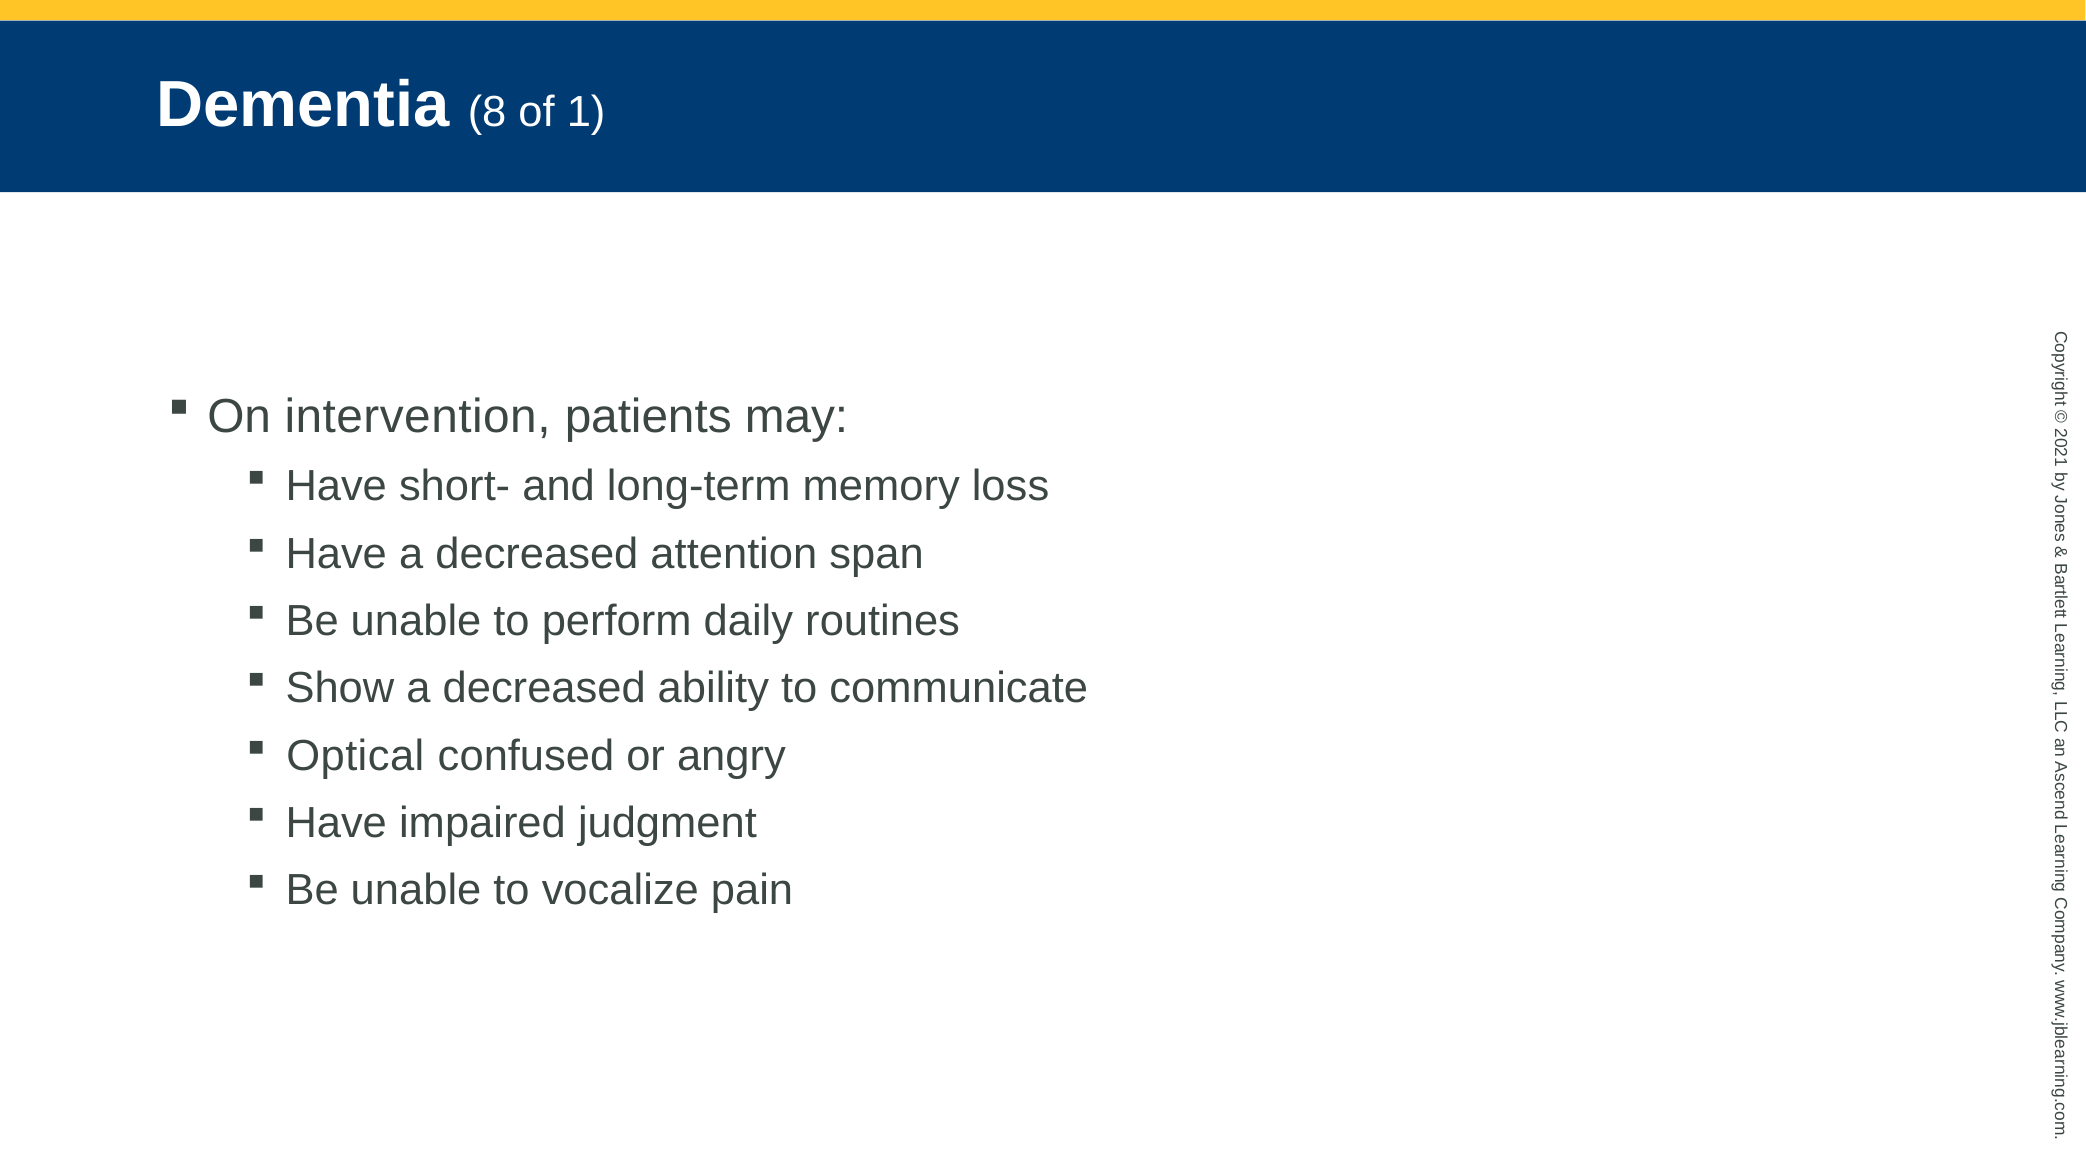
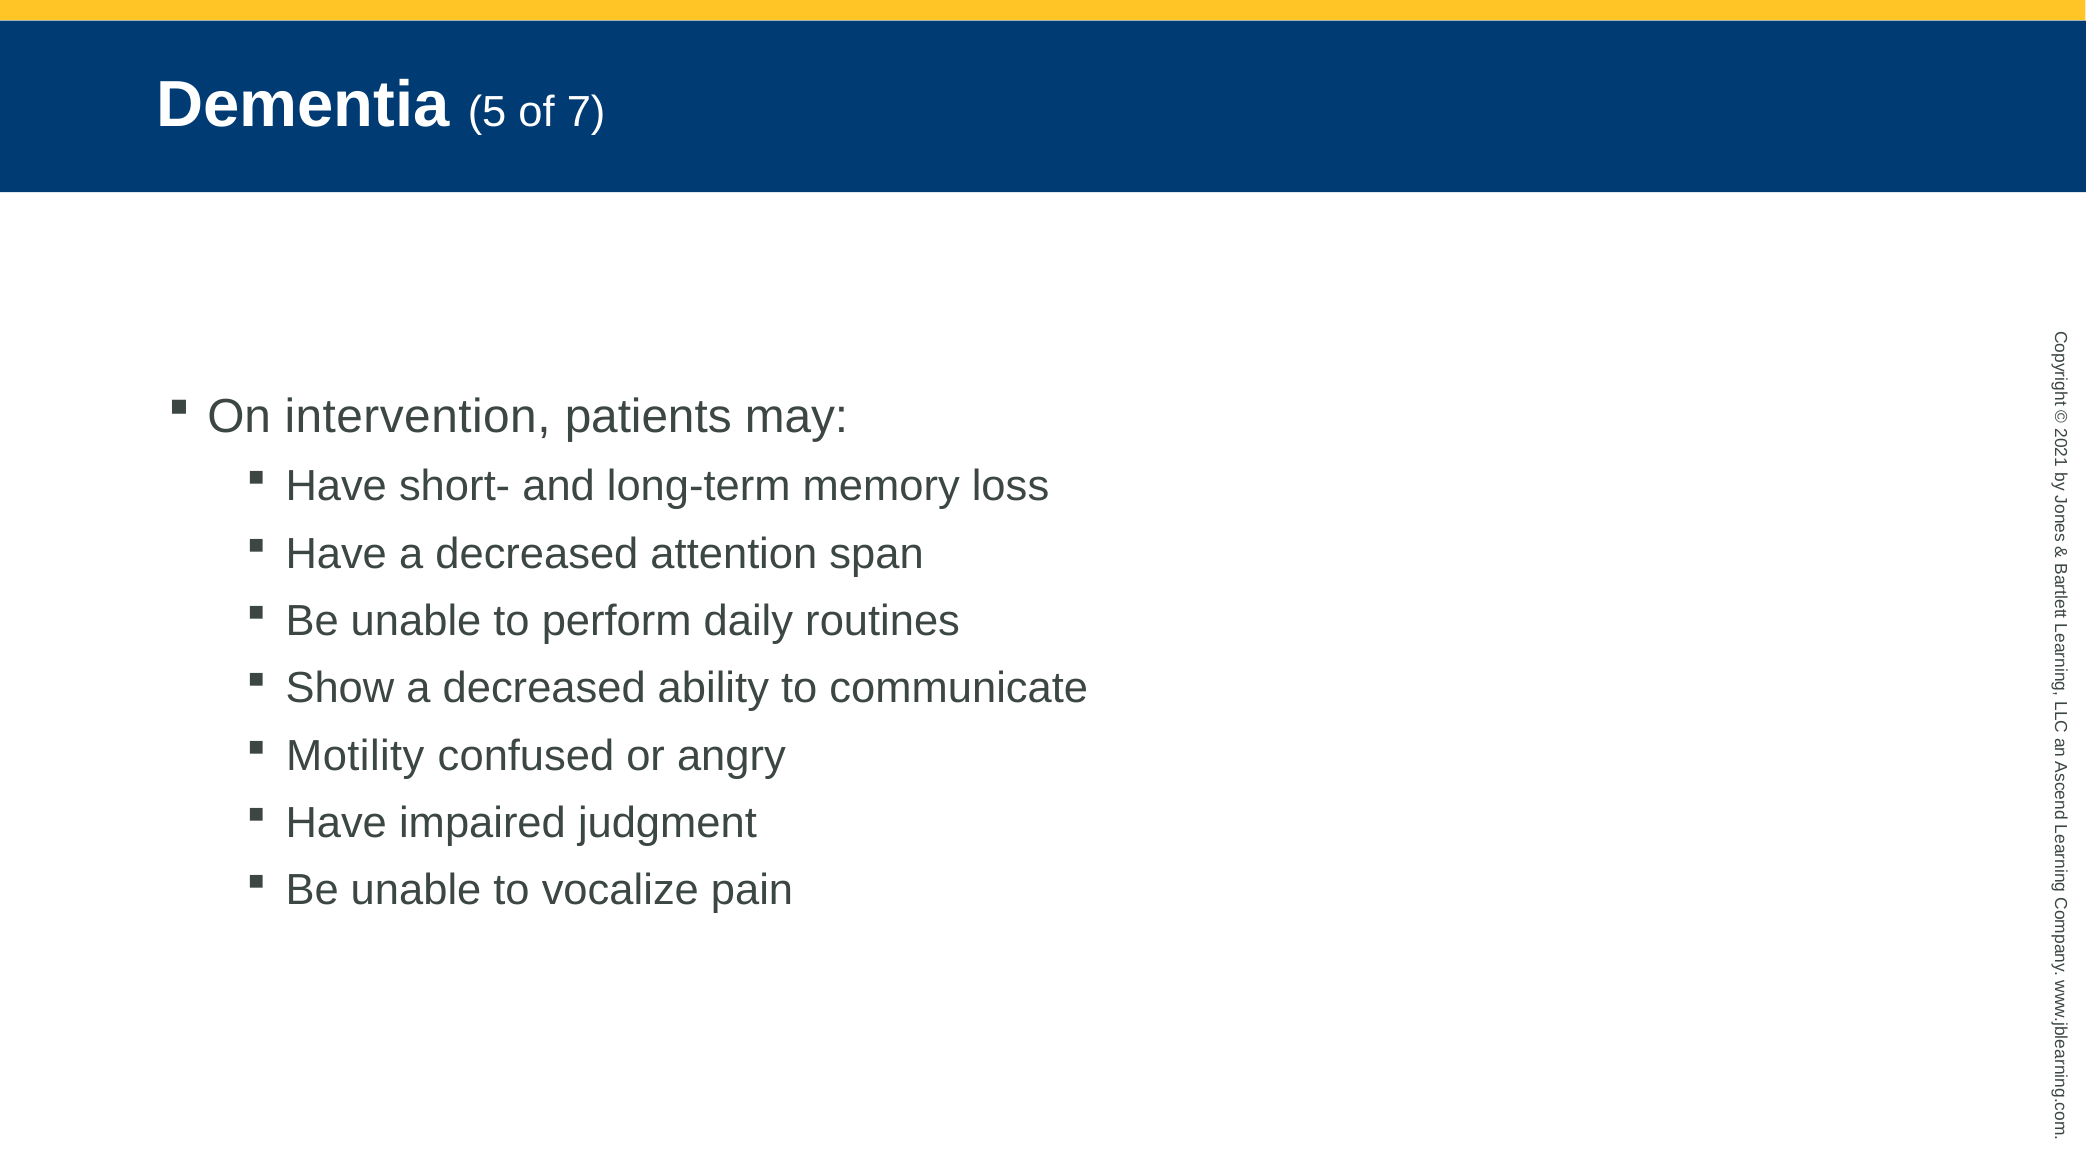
8: 8 -> 5 (487, 112)
of 1: 1 -> 7 (586, 112)
Optical: Optical -> Motility (355, 756)
